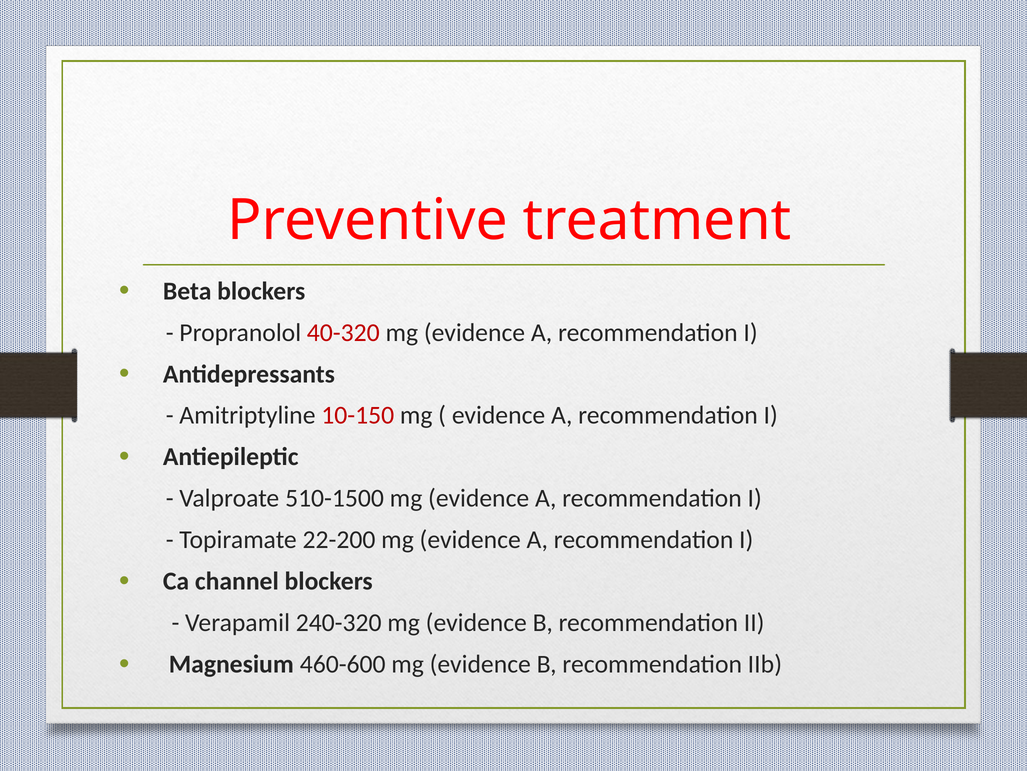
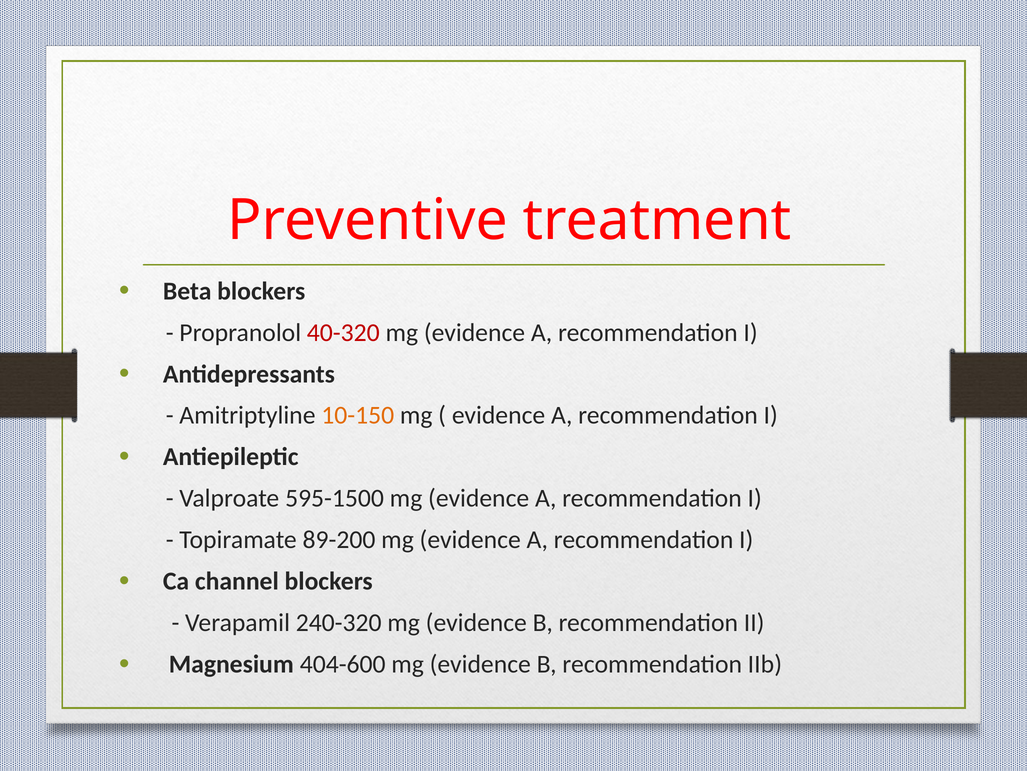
10-150 colour: red -> orange (358, 415)
510-1500: 510-1500 -> 595-1500 (335, 498)
22-200: 22-200 -> 89-200 (339, 539)
460-600: 460-600 -> 404-600 (343, 664)
